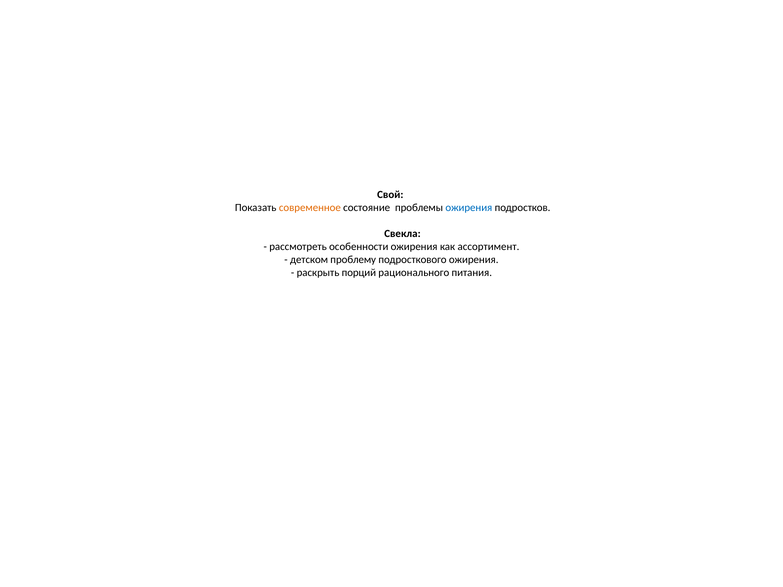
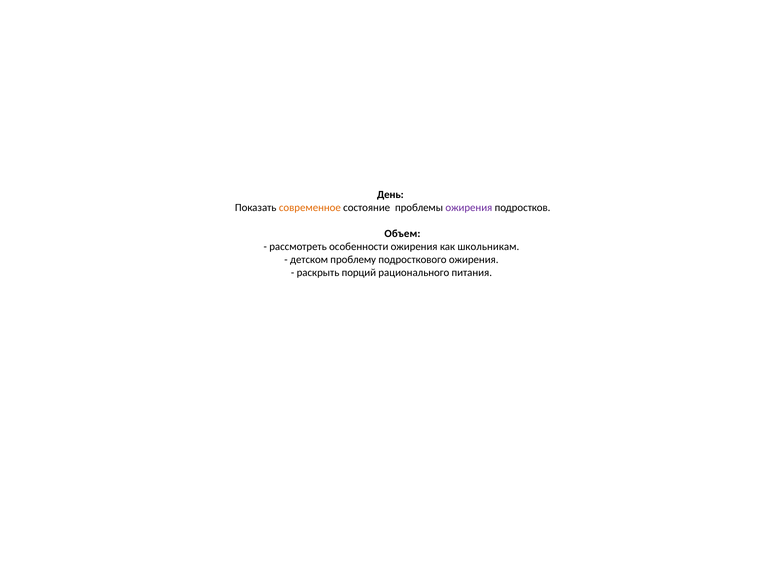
Свой: Свой -> День (390, 195)
ожирения colour: blue -> purple (469, 208)
Свекла: Свекла -> Объем (402, 234)
ассортимент: ассортимент -> школьникам (488, 247)
